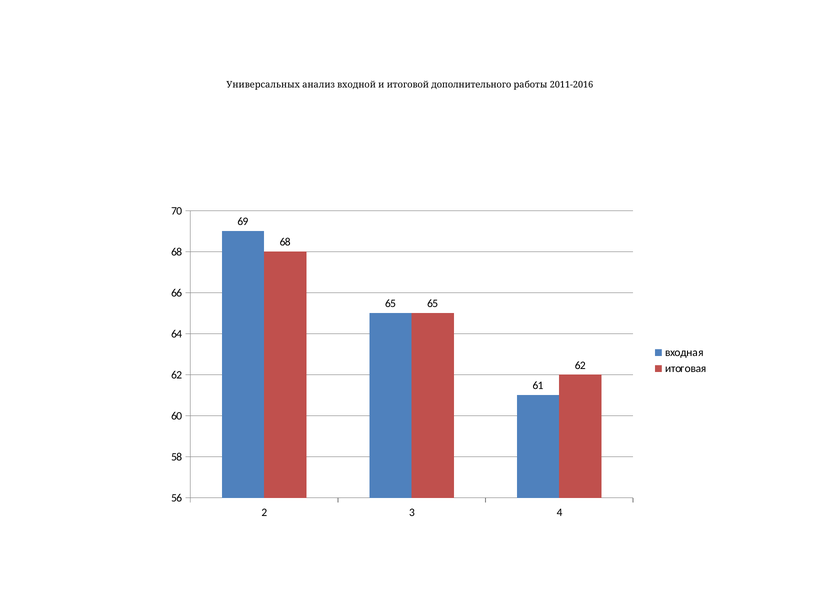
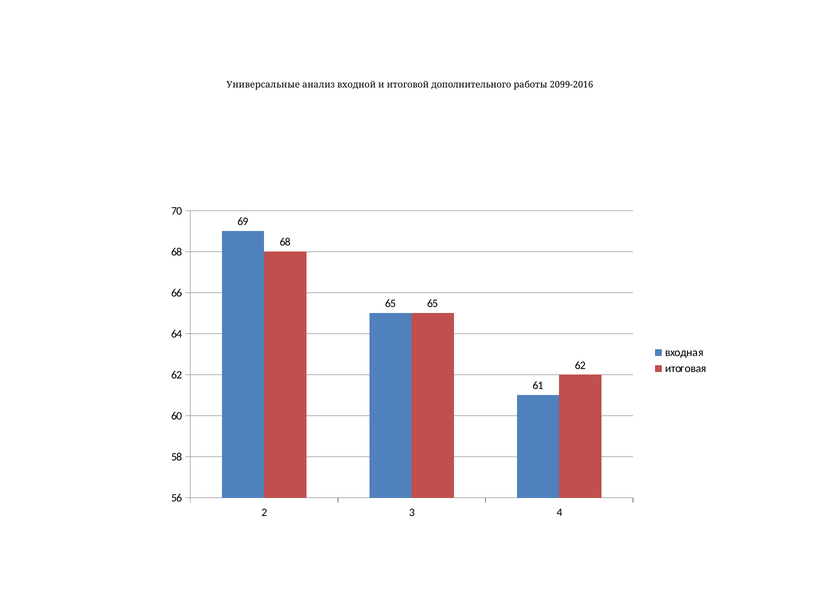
Универсальных: Универсальных -> Универсальные (263, 85)
2011-2016: 2011-2016 -> 2099-2016 (572, 85)
